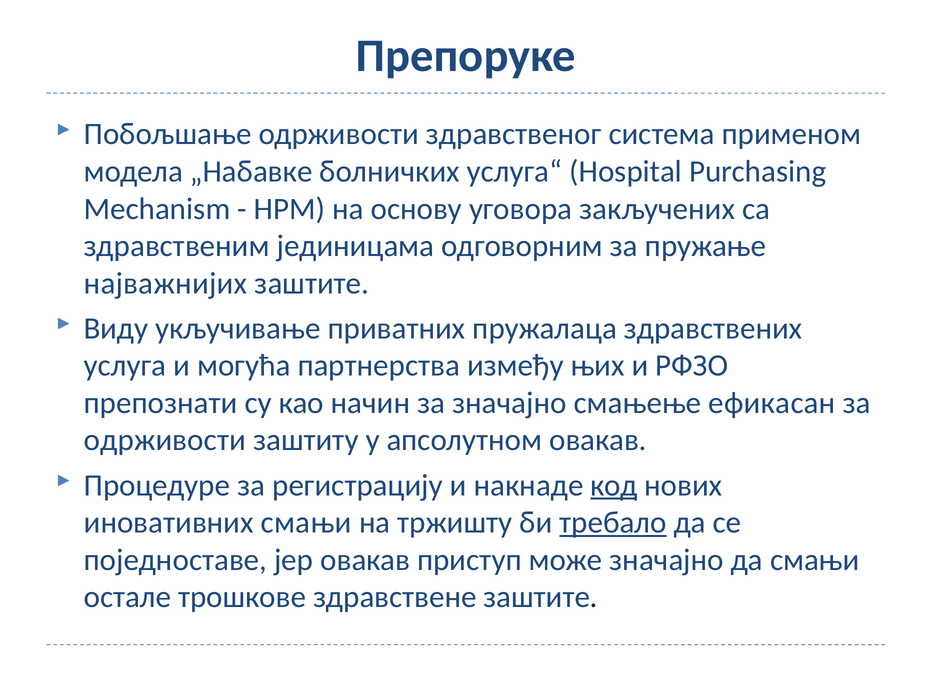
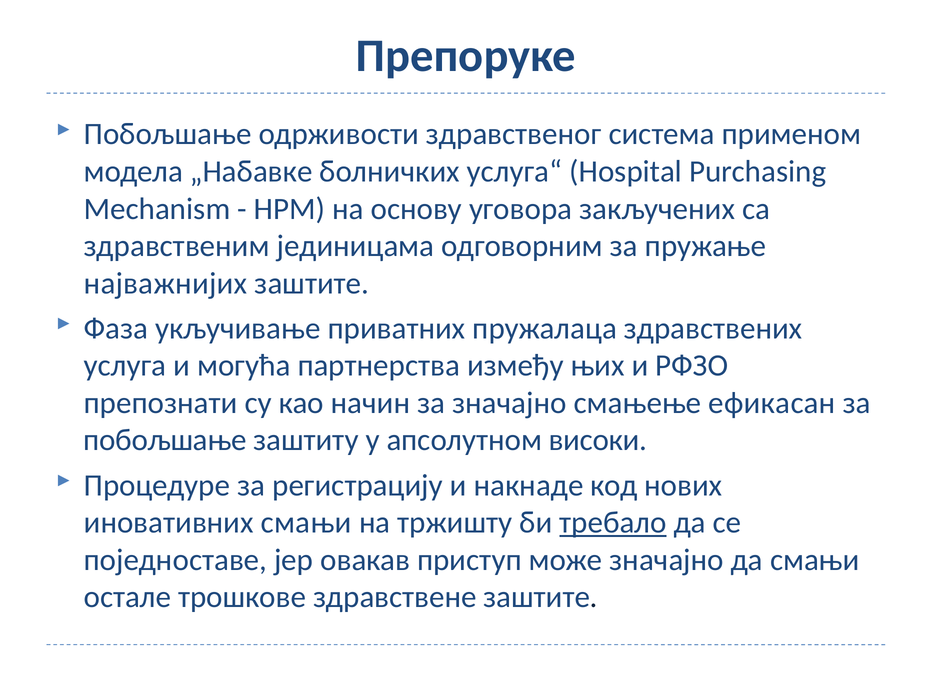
Виду: Виду -> Фаза (116, 328)
одрживости: одрживости -> побољшање (165, 440)
апсолутном овакав: овакав -> високи (598, 440)
код underline: present -> none (614, 485)
